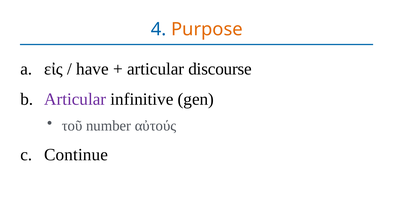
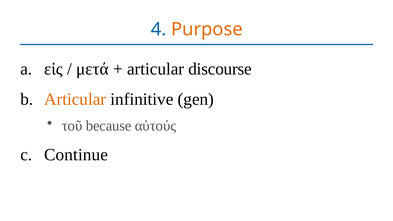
have: have -> μετά (92, 69)
Articular colour: purple -> orange (75, 99)
number: number -> because (109, 126)
